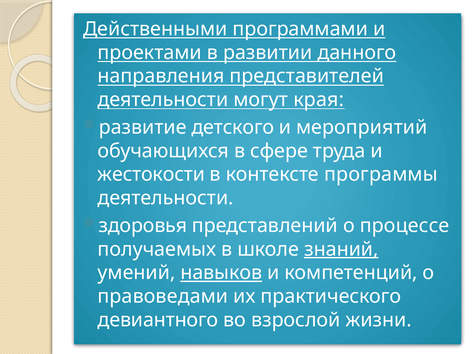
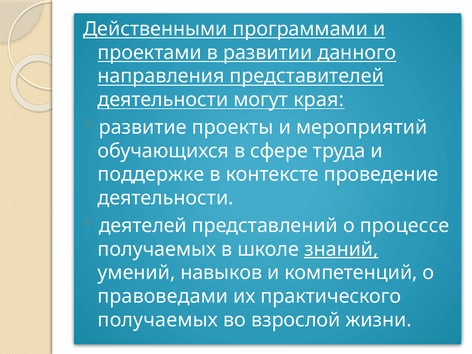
детского: детского -> проекты (233, 127)
жестокости: жестокости -> поддержке (151, 174)
программы: программы -> проведение (381, 174)
здоровья: здоровья -> деятелей (143, 226)
навыков underline: present -> none (221, 273)
девиантного: девиантного -> получаемых (158, 320)
